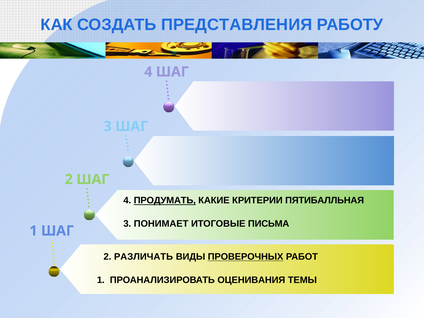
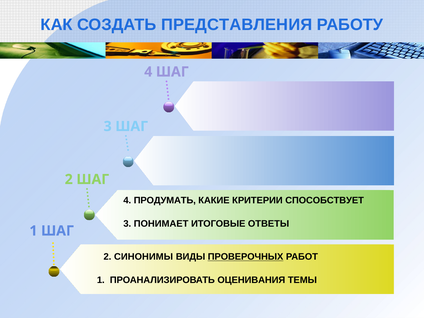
ПРОДУМАТЬ underline: present -> none (165, 201)
ПЯТИБАЛЛЬНАЯ: ПЯТИБАЛЛЬНАЯ -> СПОСОБСТВУЕТ (325, 201)
ПИСЬМА: ПИСЬМА -> ОТВЕТЫ (269, 224)
РАЗЛИЧАТЬ: РАЗЛИЧАТЬ -> СИНОНИМЫ (144, 257)
